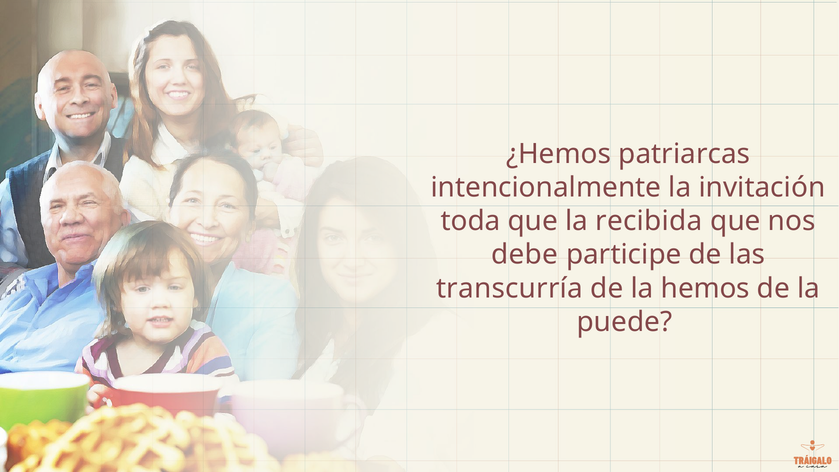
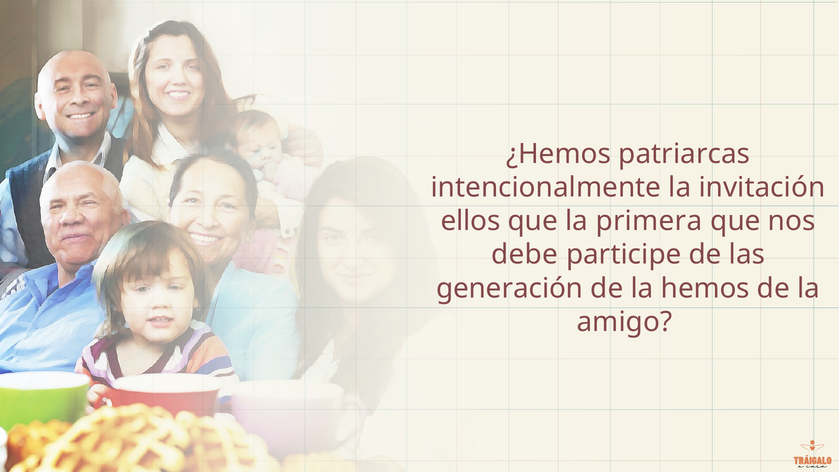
toda: toda -> ellos (471, 221)
recibida: recibida -> primera (649, 221)
transcurría: transcurría -> generación (510, 288)
puede: puede -> amigo (625, 322)
